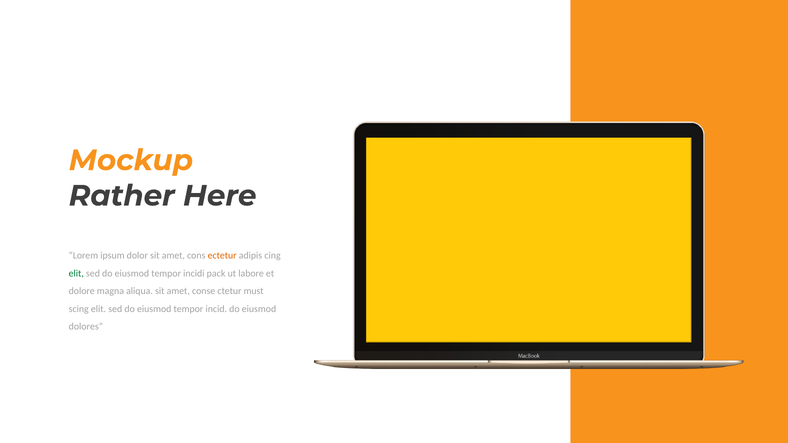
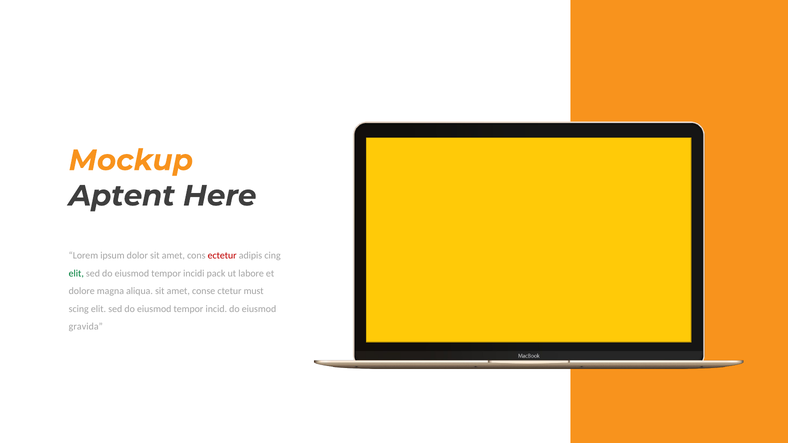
Rather: Rather -> Aptent (122, 196)
ectetur colour: orange -> red (222, 256)
dolores: dolores -> gravida (86, 327)
